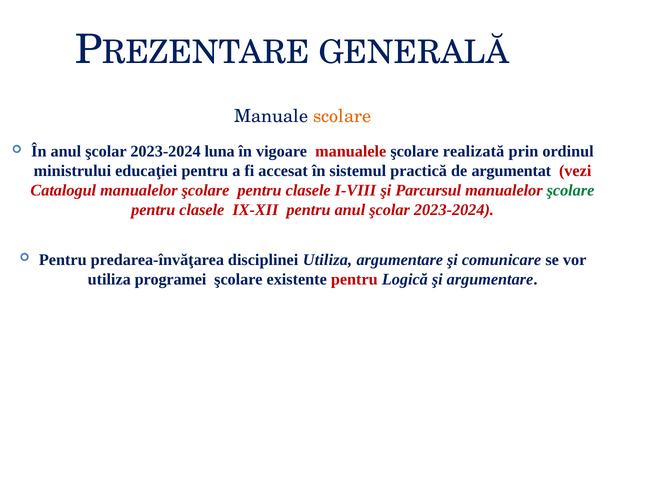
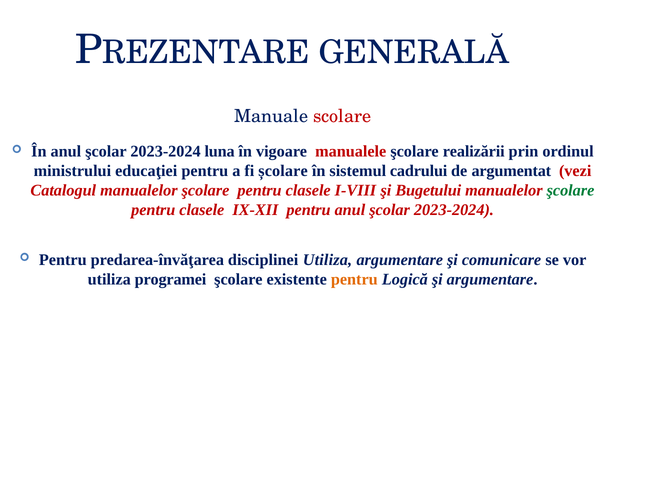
scolare colour: orange -> red (342, 116)
realizată: realizată -> realizării (474, 152)
accesat: accesat -> școlare (283, 171)
practică: practică -> cadrului (419, 171)
Parcursul: Parcursul -> Bugetului (428, 190)
pentru colour: red -> orange (354, 279)
